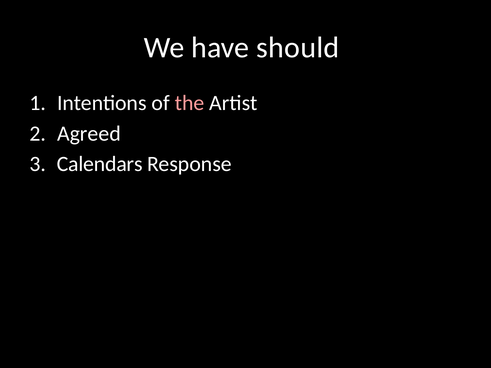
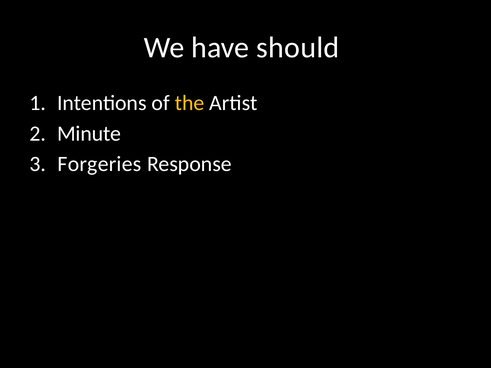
the colour: pink -> yellow (190, 103)
Agreed: Agreed -> Minute (89, 134)
Calendars: Calendars -> Forgeries (99, 164)
